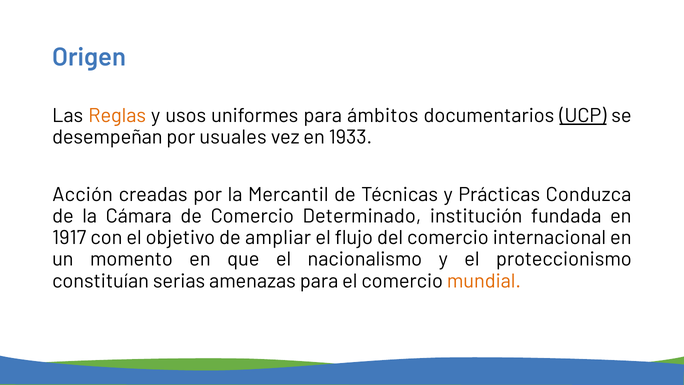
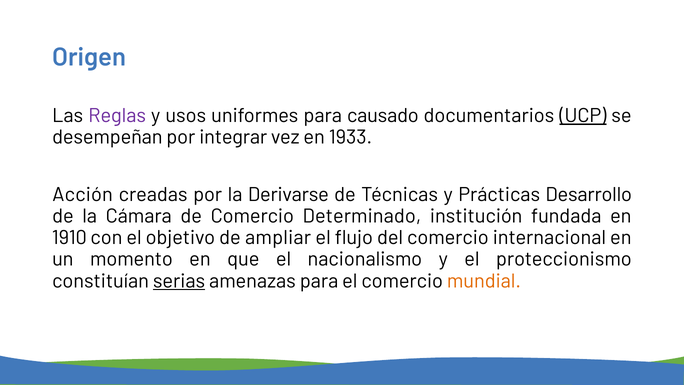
Reglas colour: orange -> purple (117, 116)
ámbitos: ámbitos -> causado (383, 116)
usuales: usuales -> integrar (233, 137)
Mercantil: Mercantil -> Derivarse (288, 195)
Conduzca: Conduzca -> Desarrollo (589, 195)
1917: 1917 -> 1910 (69, 238)
serias underline: none -> present (179, 281)
